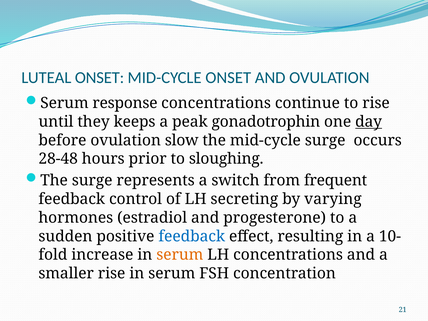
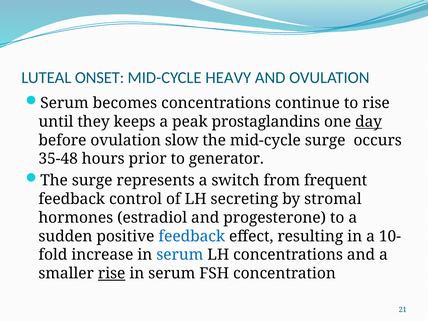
MID-CYCLE ONSET: ONSET -> HEAVY (228, 78)
response: response -> becomes (125, 103)
gonadotrophin: gonadotrophin -> prostaglandins (266, 122)
28-48: 28-48 -> 35-48 (58, 159)
sloughing: sloughing -> generator (226, 159)
varying: varying -> stromal (333, 199)
serum colour: orange -> blue (180, 255)
rise underline: none -> present (112, 273)
